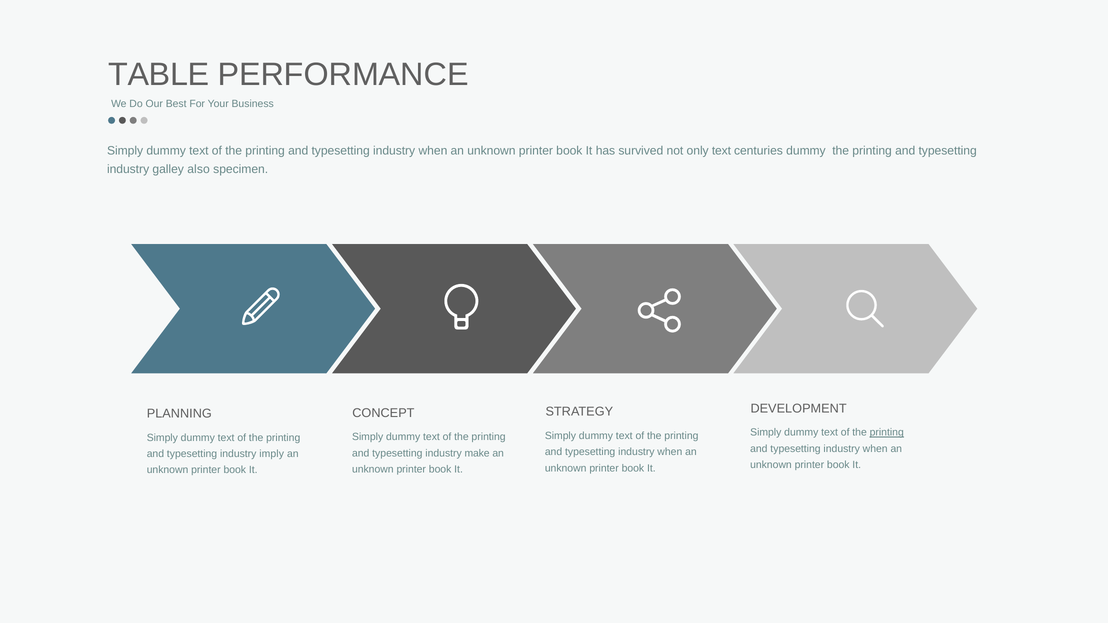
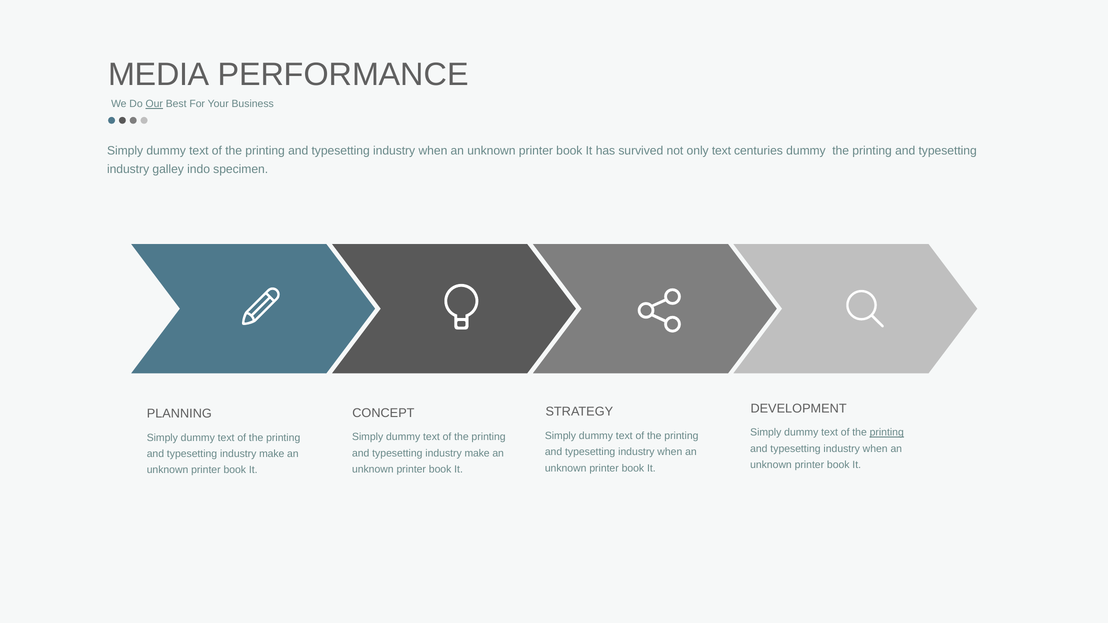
TABLE: TABLE -> MEDIA (159, 74)
Our underline: none -> present (154, 104)
also: also -> indo (199, 169)
imply: imply -> make (272, 454)
